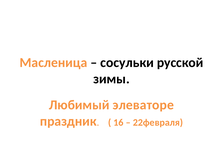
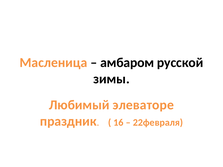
сосульки: сосульки -> амбаром (127, 63)
